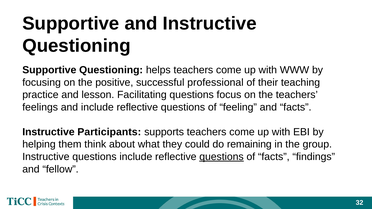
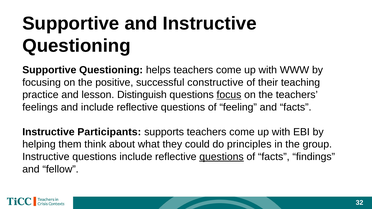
professional: professional -> constructive (215, 82)
Facilitating: Facilitating -> Distinguish (142, 95)
focus underline: none -> present (229, 95)
remaining: remaining -> principles (249, 144)
